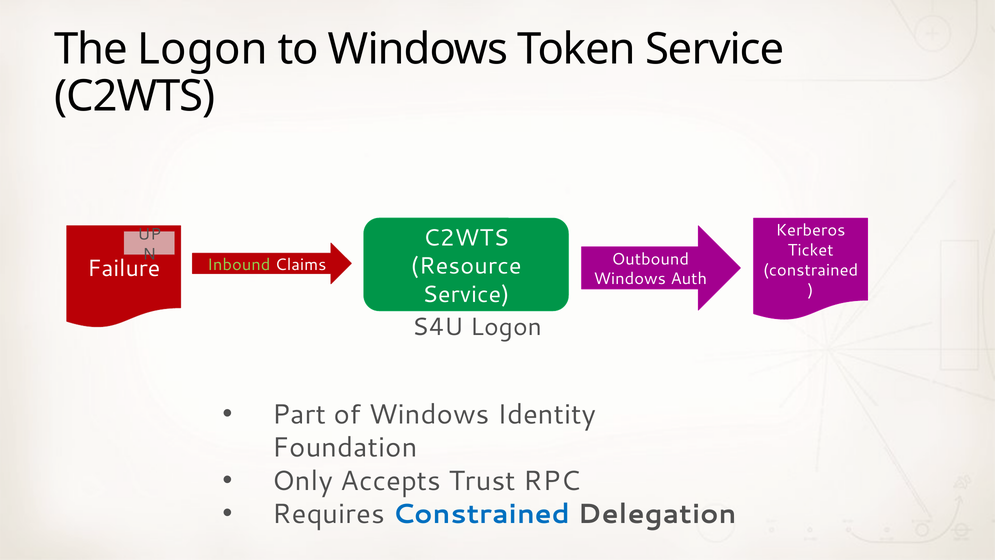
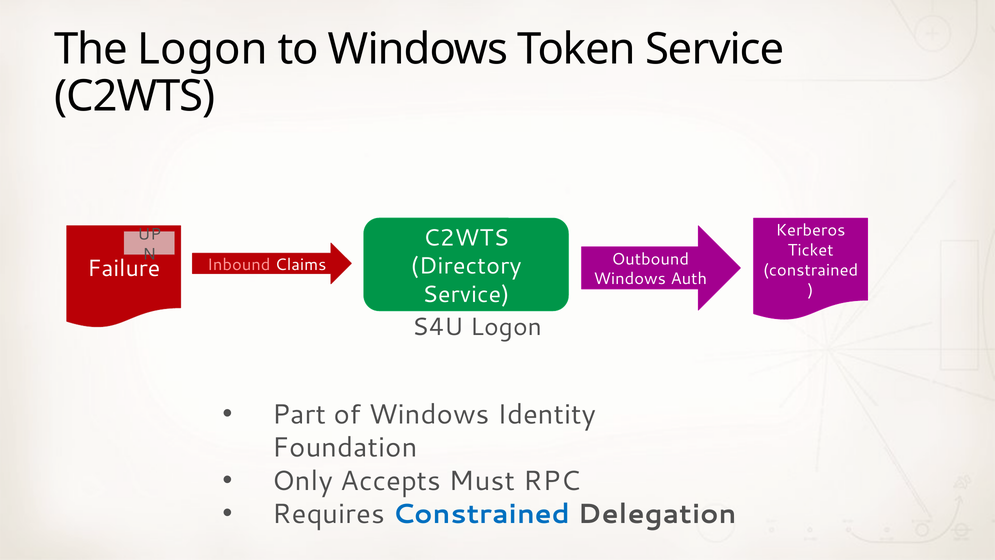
Resource: Resource -> Directory (466, 266)
Inbound colour: light green -> pink (239, 264)
Trust: Trust -> Must (482, 481)
